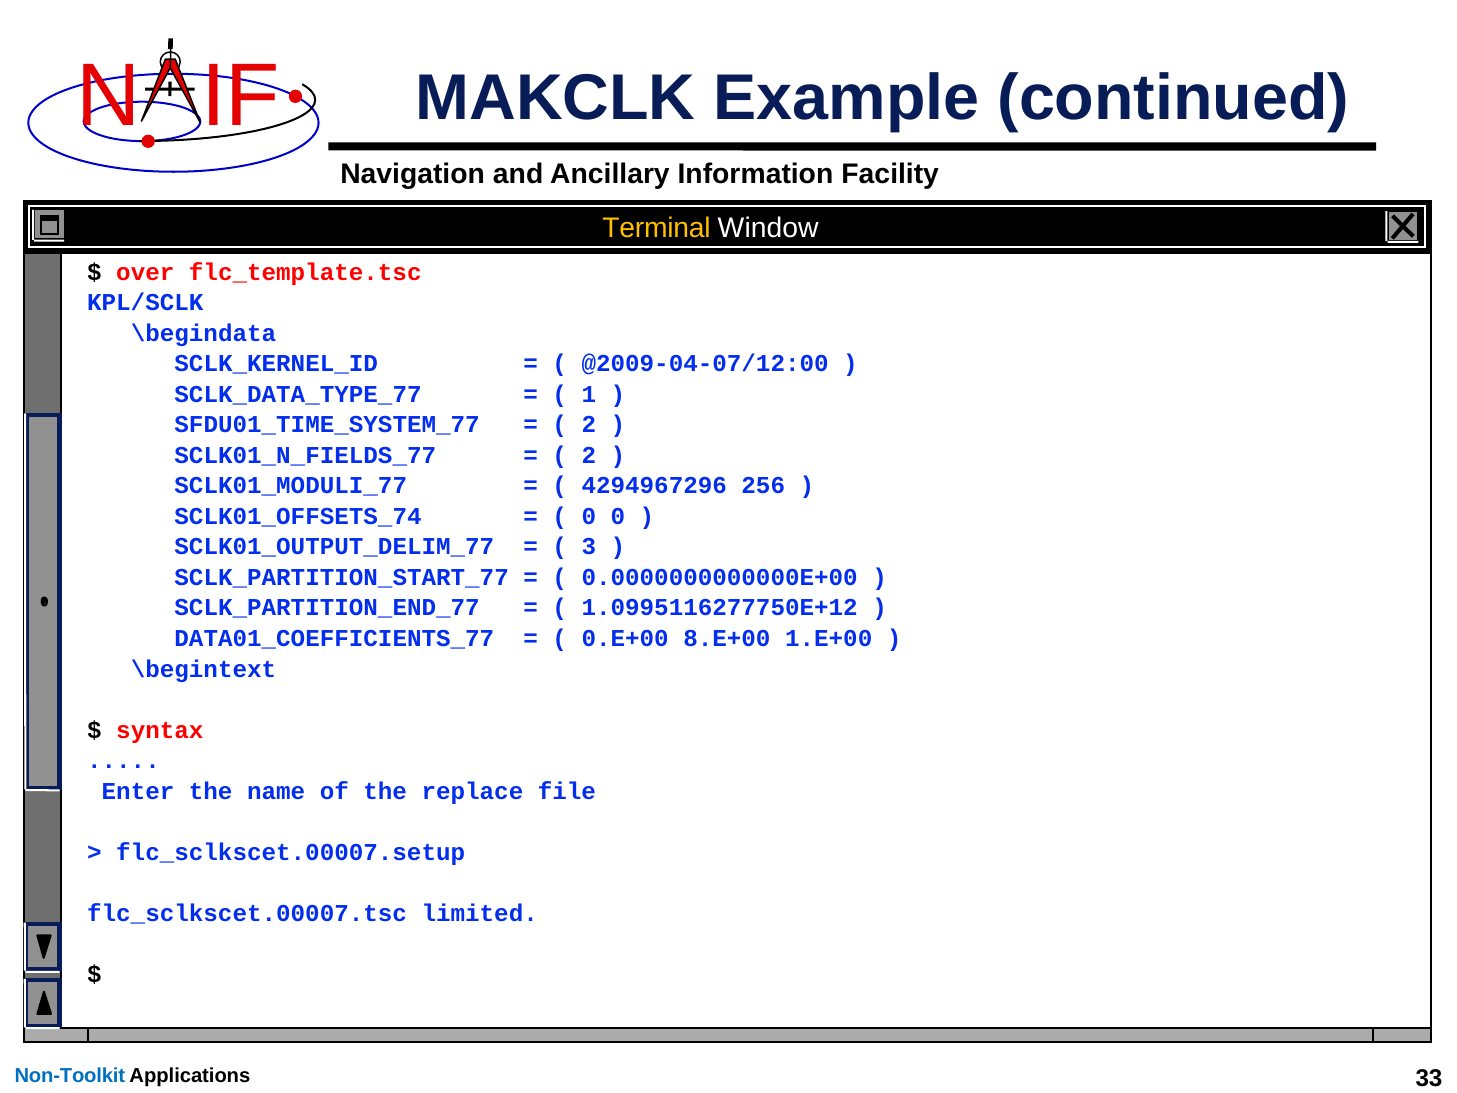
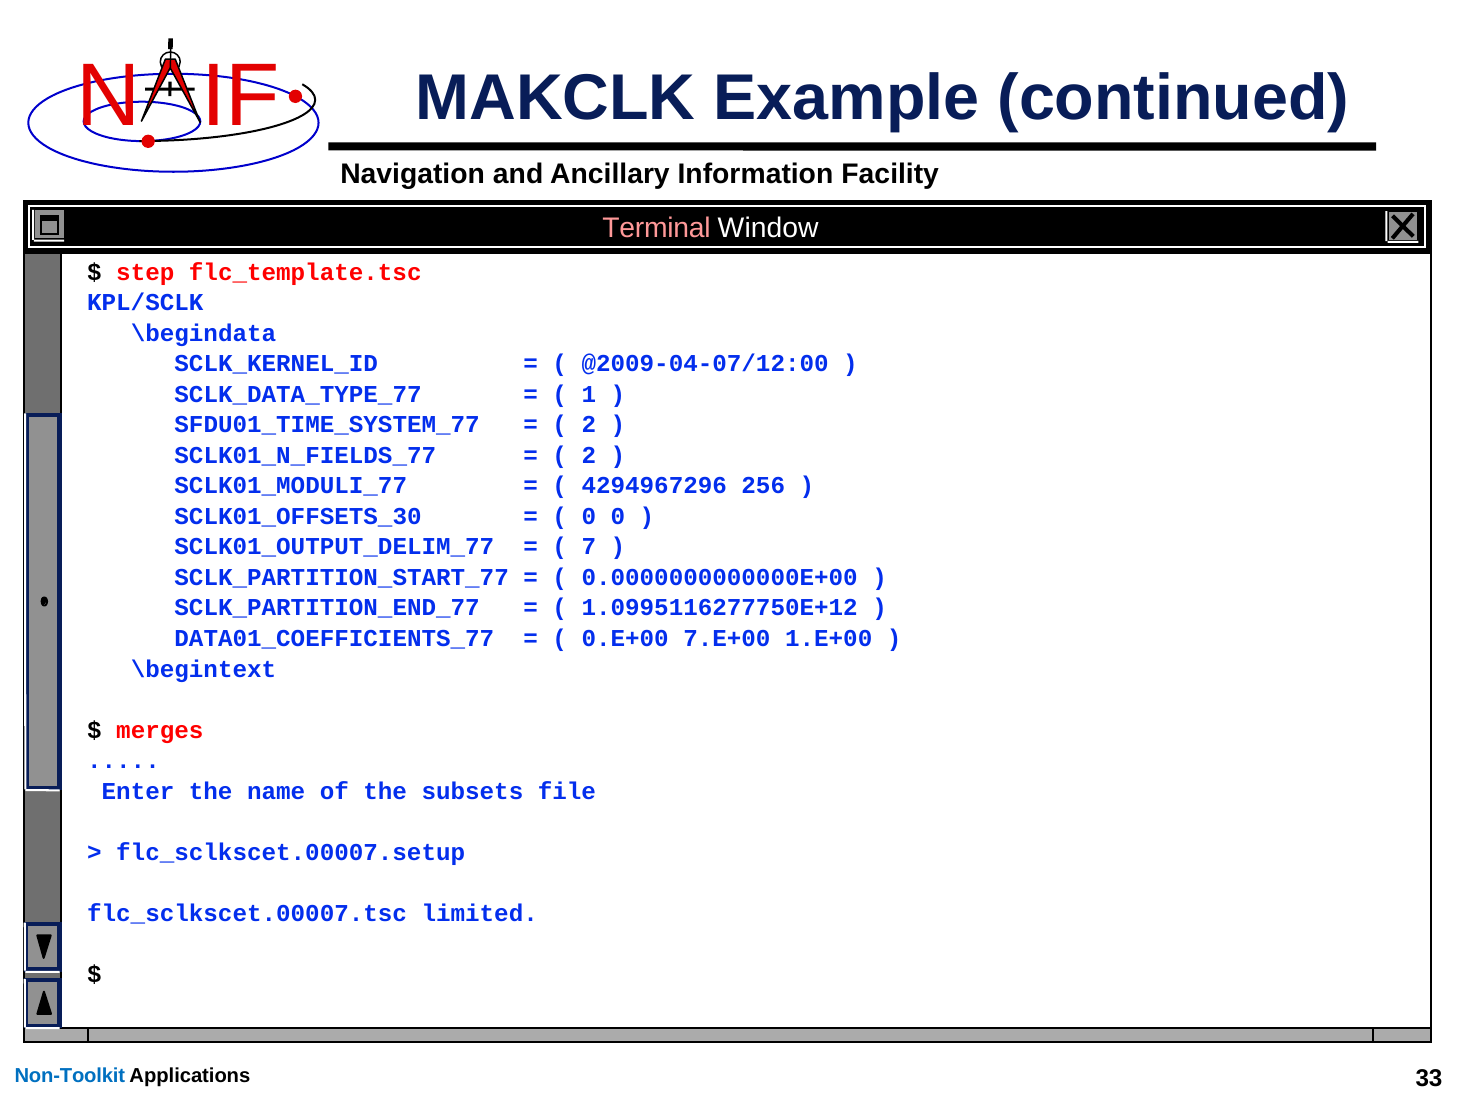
Terminal colour: yellow -> pink (657, 228)
over: over -> step (145, 272)
SCLK01_OFFSETS_74: SCLK01_OFFSETS_74 -> SCLK01_OFFSETS_30 (298, 517)
3: 3 -> 7 (589, 547)
8.E+00: 8.E+00 -> 7.E+00 (727, 639)
syntax: syntax -> merges (160, 730)
replace: replace -> subsets (472, 791)
